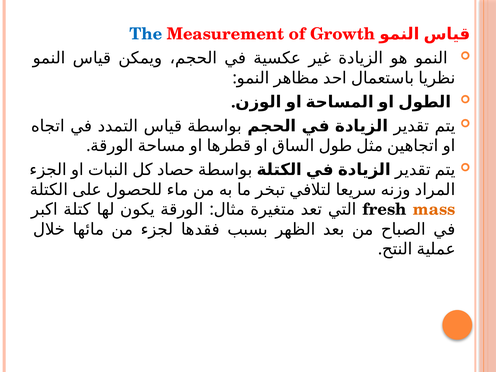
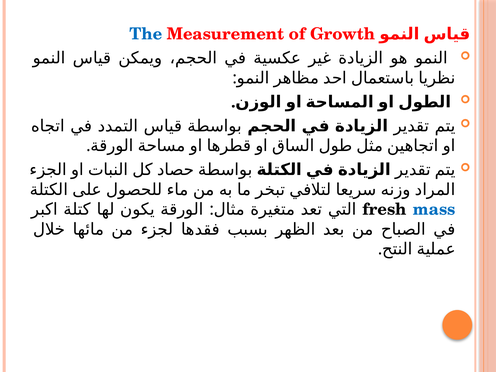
mass colour: orange -> blue (434, 209)
